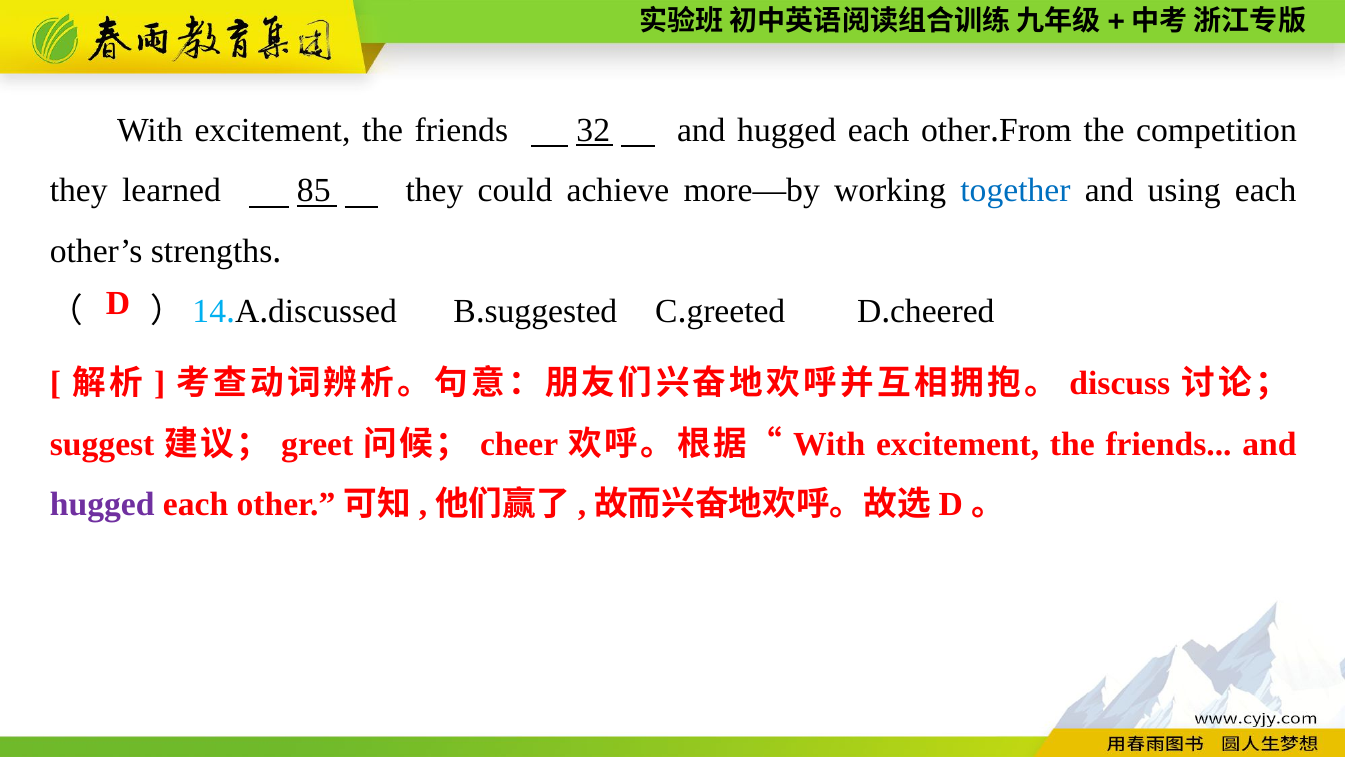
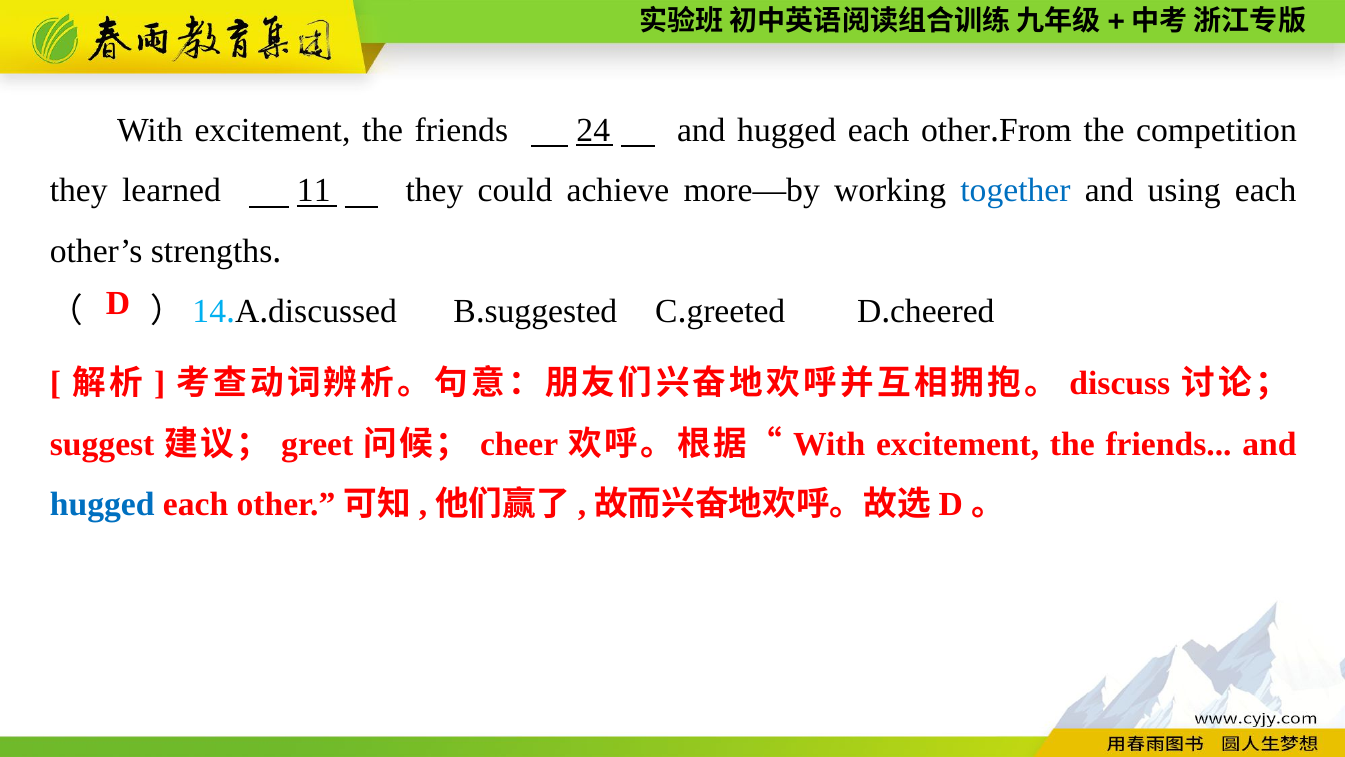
32: 32 -> 24 (593, 130)
85: 85 -> 11 (314, 191)
hugged colour: purple -> blue (102, 504)
